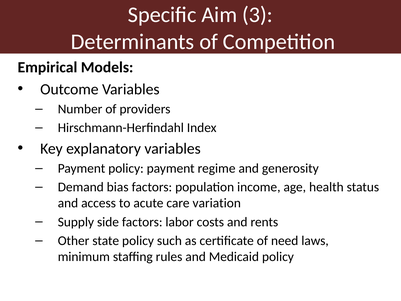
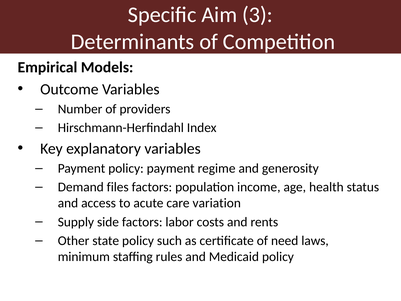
bias: bias -> files (118, 187)
